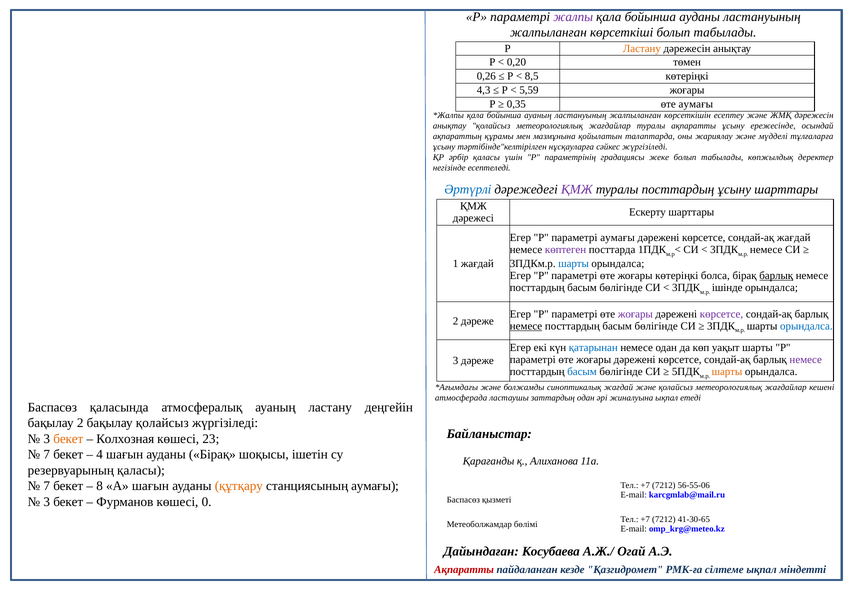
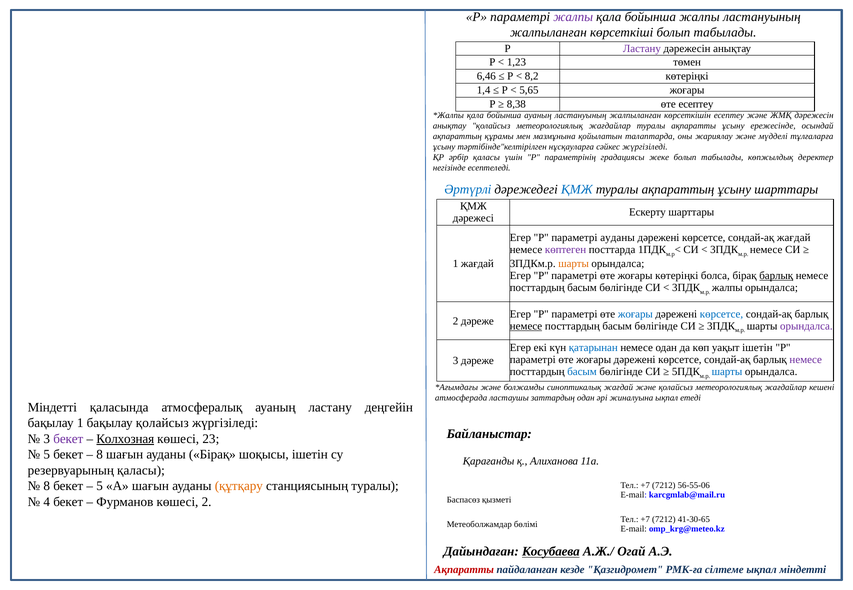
бойынша ауданы: ауданы -> жалпы (699, 17)
Ластану colour: orange -> purple (642, 49)
0,20: 0,20 -> 1,23 (516, 62)
0,26: 0,26 -> 6,46 (486, 76)
8,5: 8,5 -> 8,2 (532, 76)
4,3: 4,3 -> 1,4 (484, 90)
5,59: 5,59 -> 5,65 (529, 90)
0,35: 0,35 -> 8,38 (516, 104)
өте аумағы: аумағы -> есептеу (696, 104)
ҚМЖ colour: purple -> blue (577, 190)
туралы посттардың: посттардың -> ақпараттың (678, 190)
параметрі аумағы: аумағы -> ауданы (618, 238)
шарты colour: blue -> orange (574, 264)
ішінде: ішінде -> жалпы (727, 288)
жоғары colour: purple -> blue (635, 314)
көрсетсе colour: purple -> blue (721, 314)
орындалса colour: blue -> purple (806, 326)
уақыт шарты: шарты -> ішетін (757, 348)
шарты colour: orange -> blue (727, 372)
Баспасөз: Баспасөз -> Міндетті (52, 408)
бақылау 2: 2 -> 1 (80, 423)
бекет colour: orange -> purple (68, 439)
Колхозная underline: none -> present (125, 439)
7: 7 -> 5 (47, 455)
4: 4 -> 8 (100, 455)
7: 7 -> 8 (47, 486)
8: 8 -> 5 (100, 486)
станциясының аумағы: аумағы -> туралы (375, 486)
3: 3 -> 4 (47, 502)
көшесі 0: 0 -> 2 (207, 502)
Косубаева underline: none -> present (551, 552)
